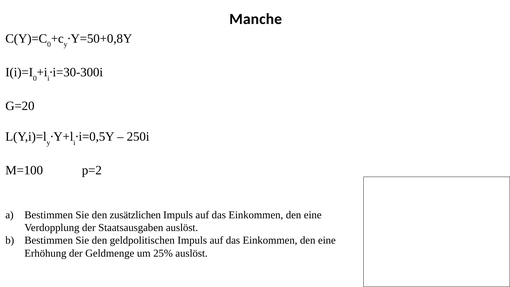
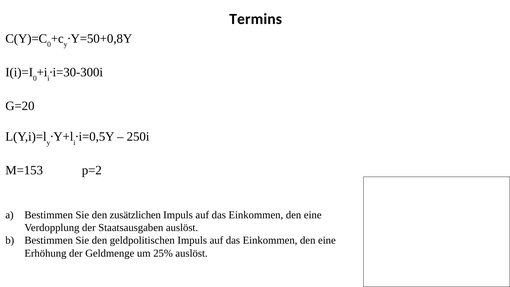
Manche: Manche -> Termins (256, 19)
M=100: M=100 -> M=153 (24, 170)
